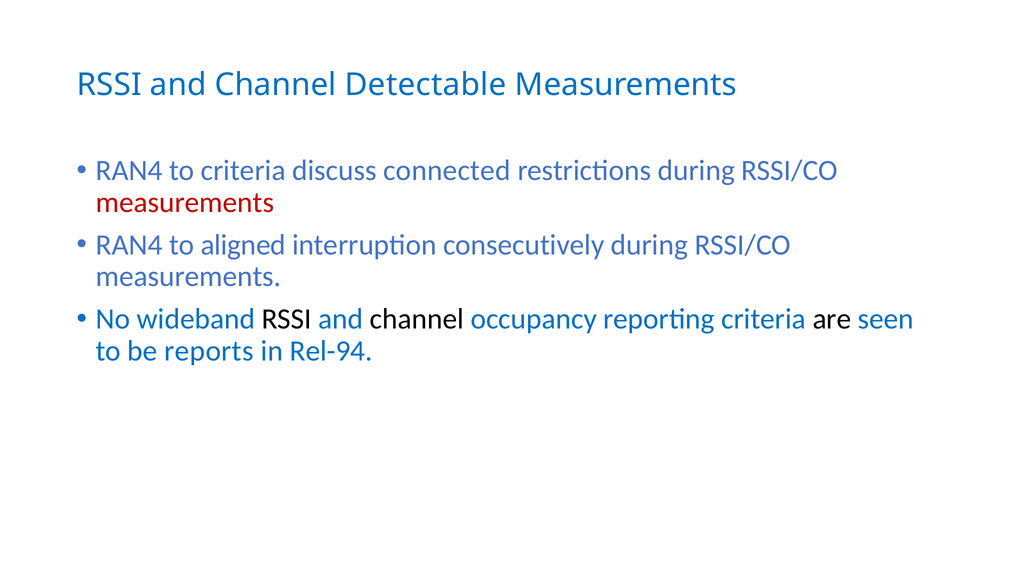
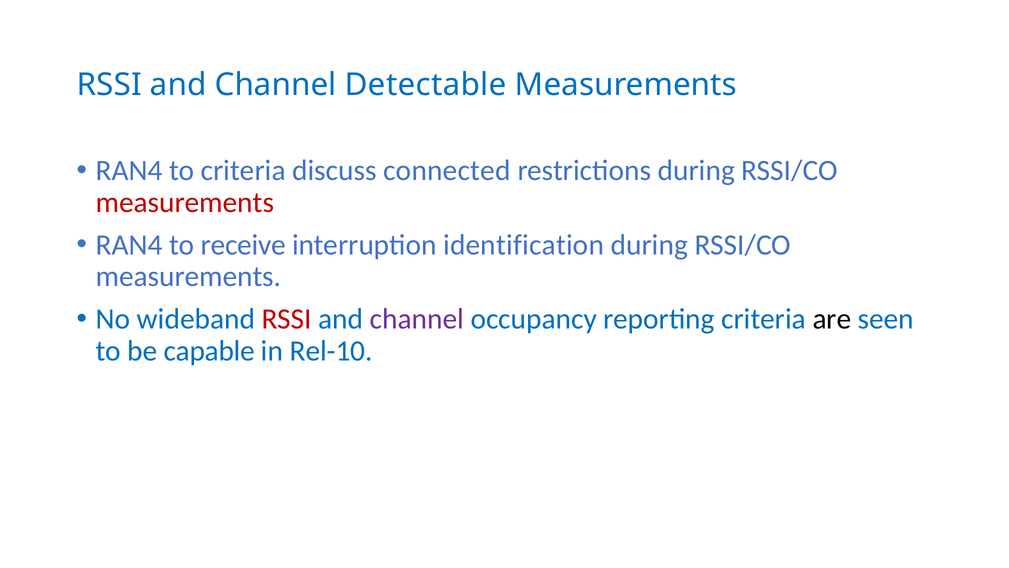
aligned: aligned -> receive (243, 245)
consecutively: consecutively -> identification (524, 245)
RSSI colour: black -> red (287, 319)
channel colour: black -> purple (417, 319)
reports: reports -> capable (209, 351)
Rel-94: Rel-94 -> Rel-10 (331, 351)
